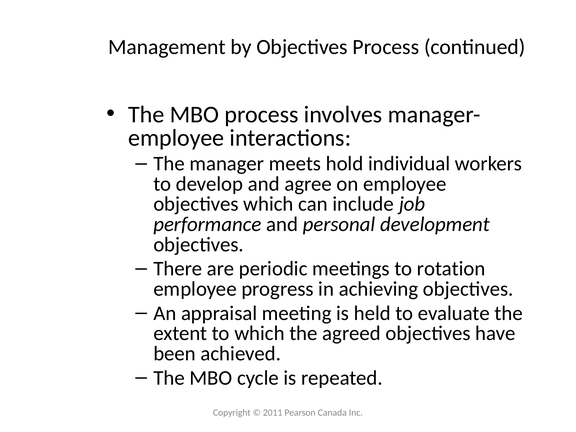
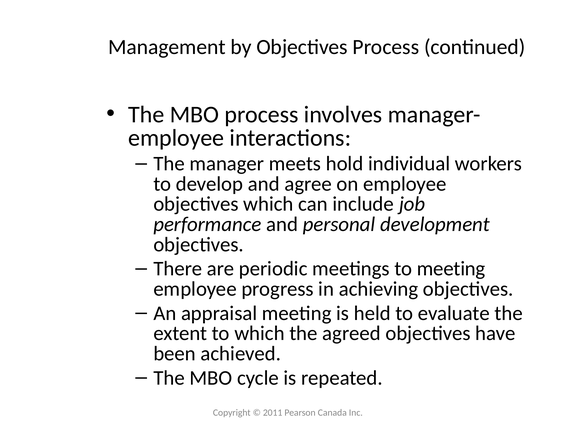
to rotation: rotation -> meeting (451, 269)
